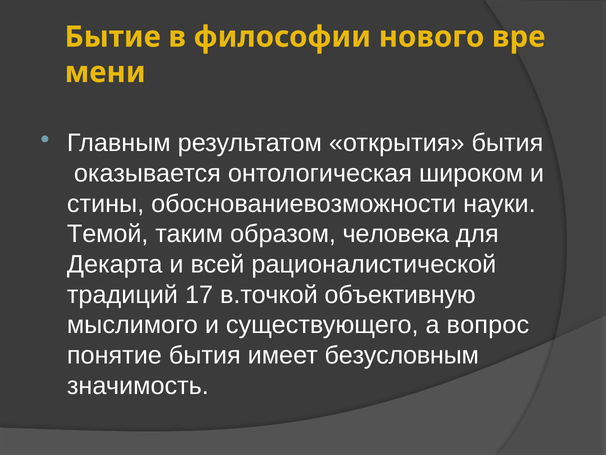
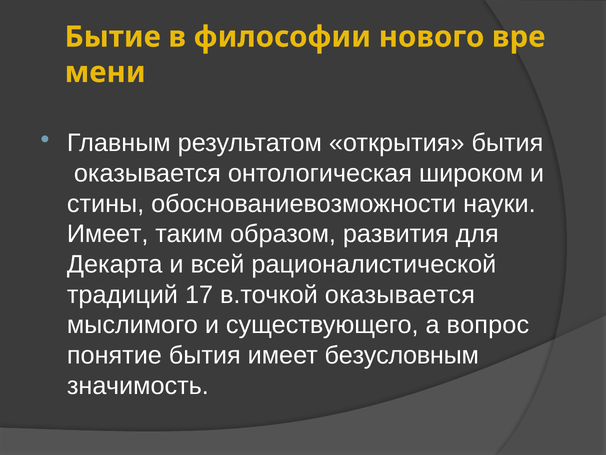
Темой: Темой -> Имеет (108, 234)
человека: человека -> развития (396, 234)
в.точкой объективную: объективную -> оказывается (400, 294)
